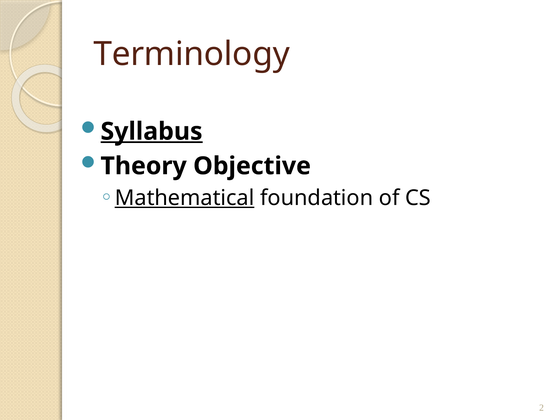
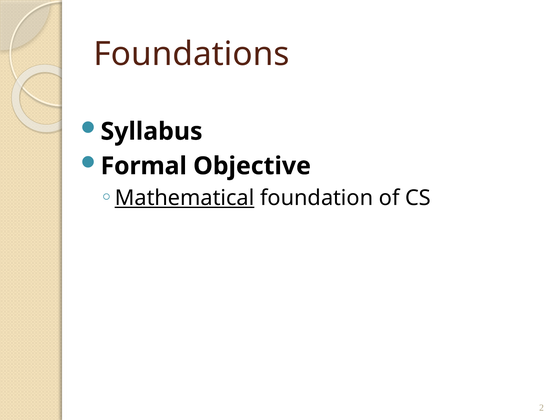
Terminology: Terminology -> Foundations (191, 54)
Syllabus underline: present -> none (152, 131)
Theory: Theory -> Formal (144, 166)
